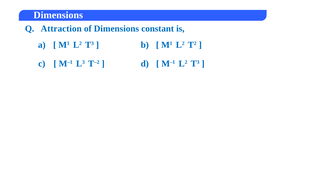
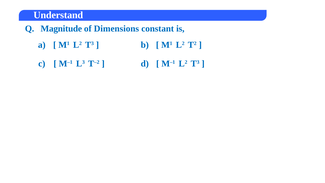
Dimensions: Dimensions -> Understand (58, 15)
Attraction: Attraction -> Magnitude (61, 29)
